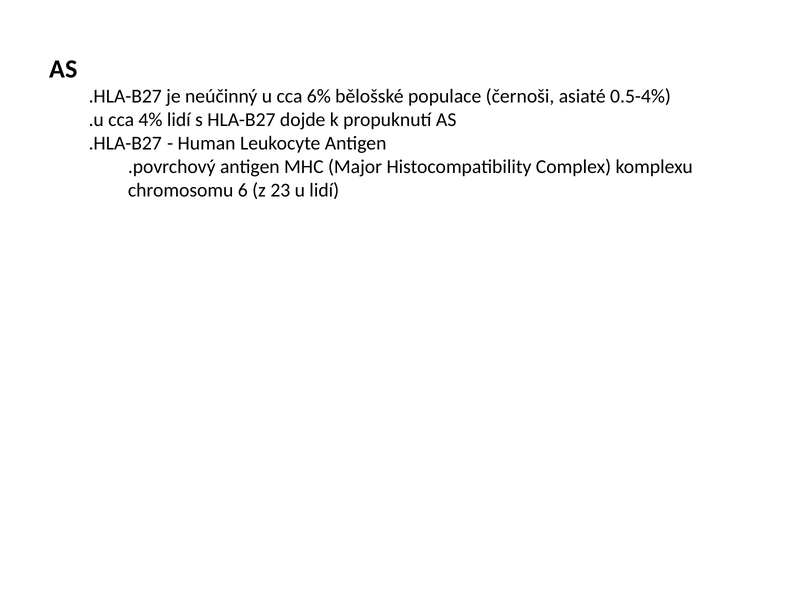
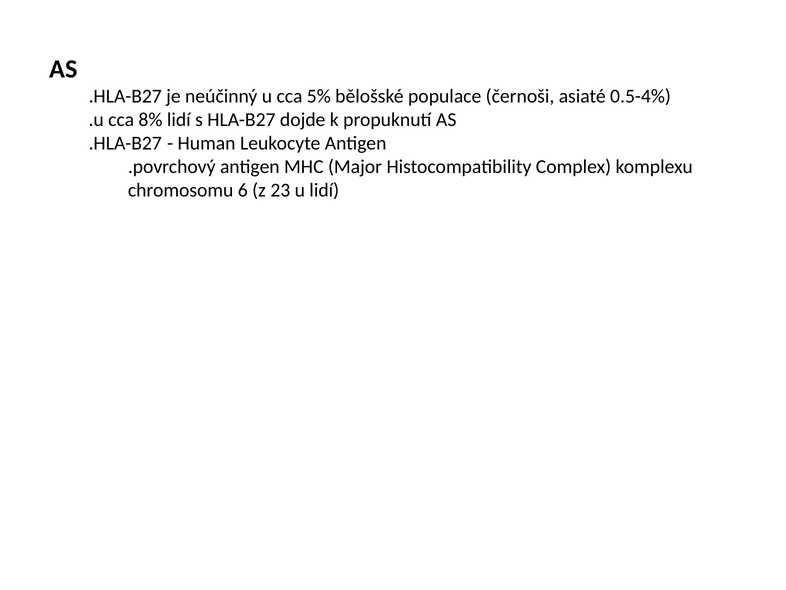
6%: 6% -> 5% (319, 96)
4%: 4% -> 8% (150, 120)
